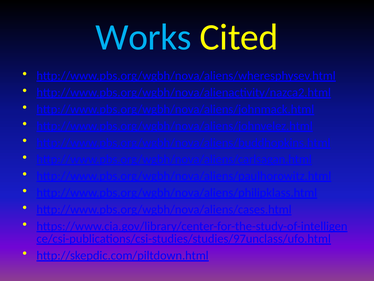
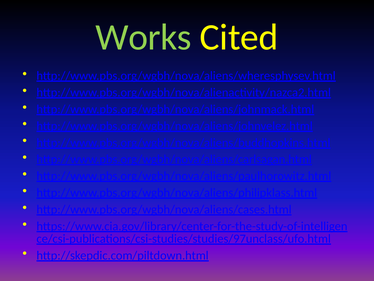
Works colour: light blue -> light green (143, 37)
